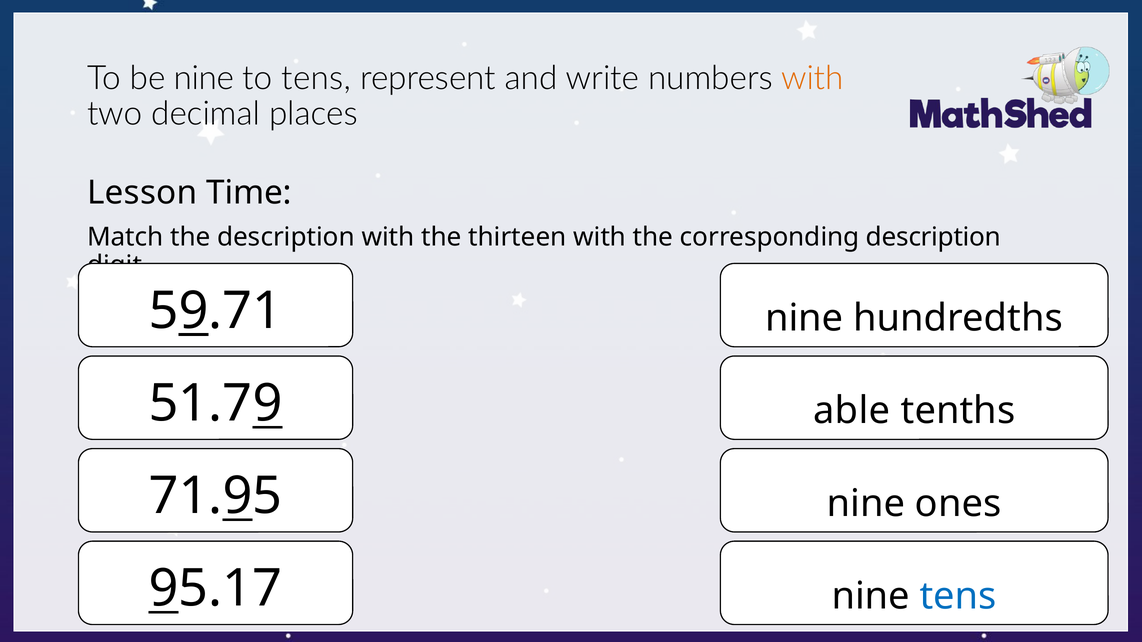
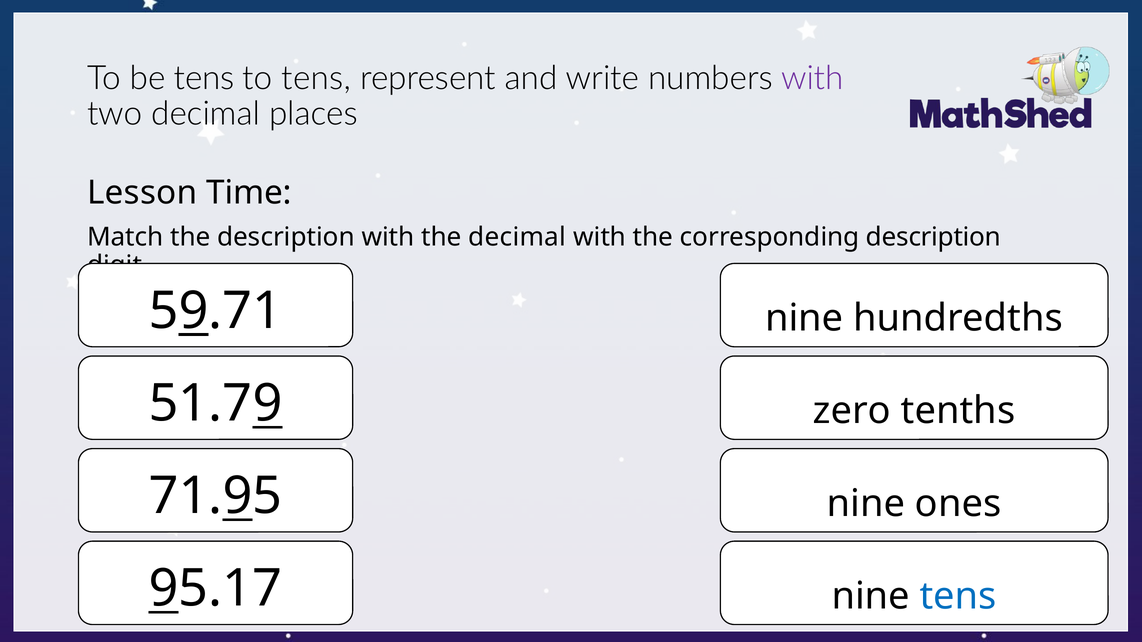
be nine: nine -> tens (204, 78)
with colour: orange -> purple (812, 78)
the thirteen: thirteen -> decimal (517, 237)
able: able -> zero (852, 411)
